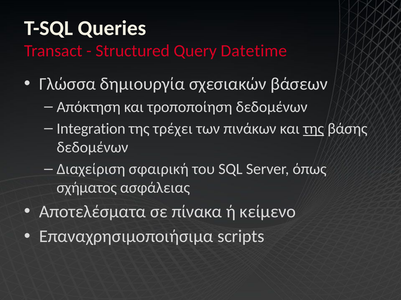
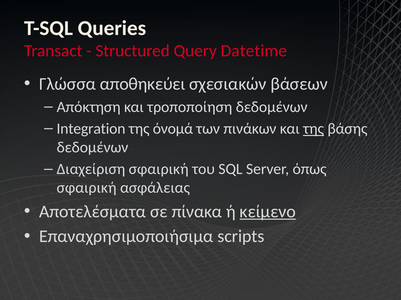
δημιουργία: δημιουργία -> αποθηκεύει (143, 84)
τρέχει: τρέχει -> όνομά (173, 129)
σχήματος: σχήματος -> σφαιρική (87, 188)
κείμενο underline: none -> present (268, 212)
